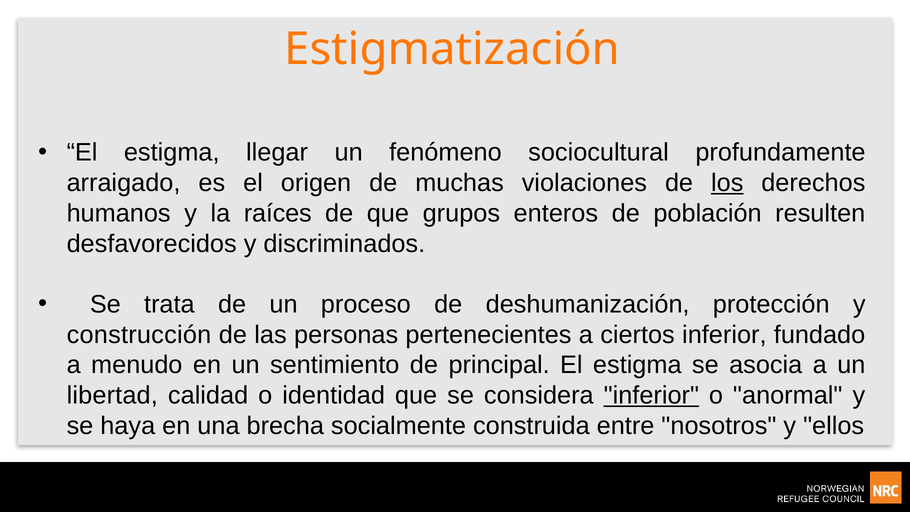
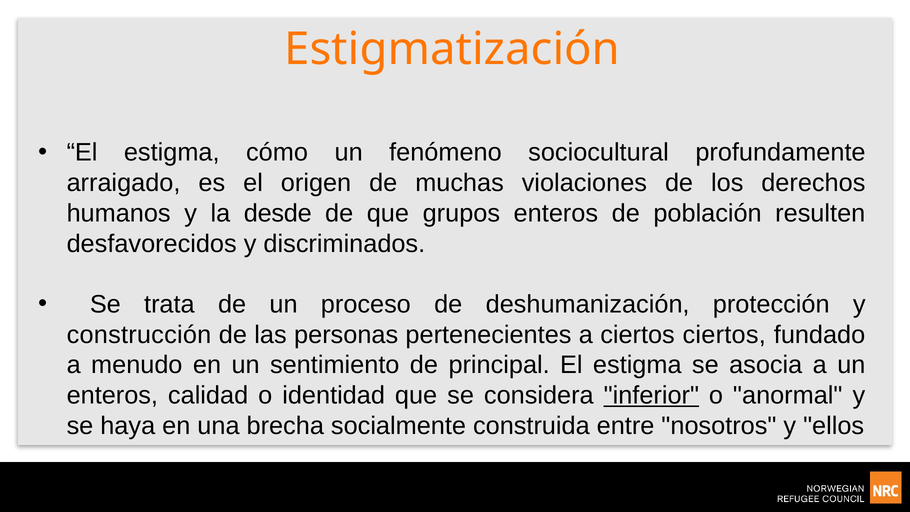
llegar: llegar -> cómo (277, 153)
los underline: present -> none (727, 183)
raíces: raíces -> desde (278, 213)
ciertos inferior: inferior -> ciertos (724, 335)
libertad: libertad -> enteros (112, 395)
